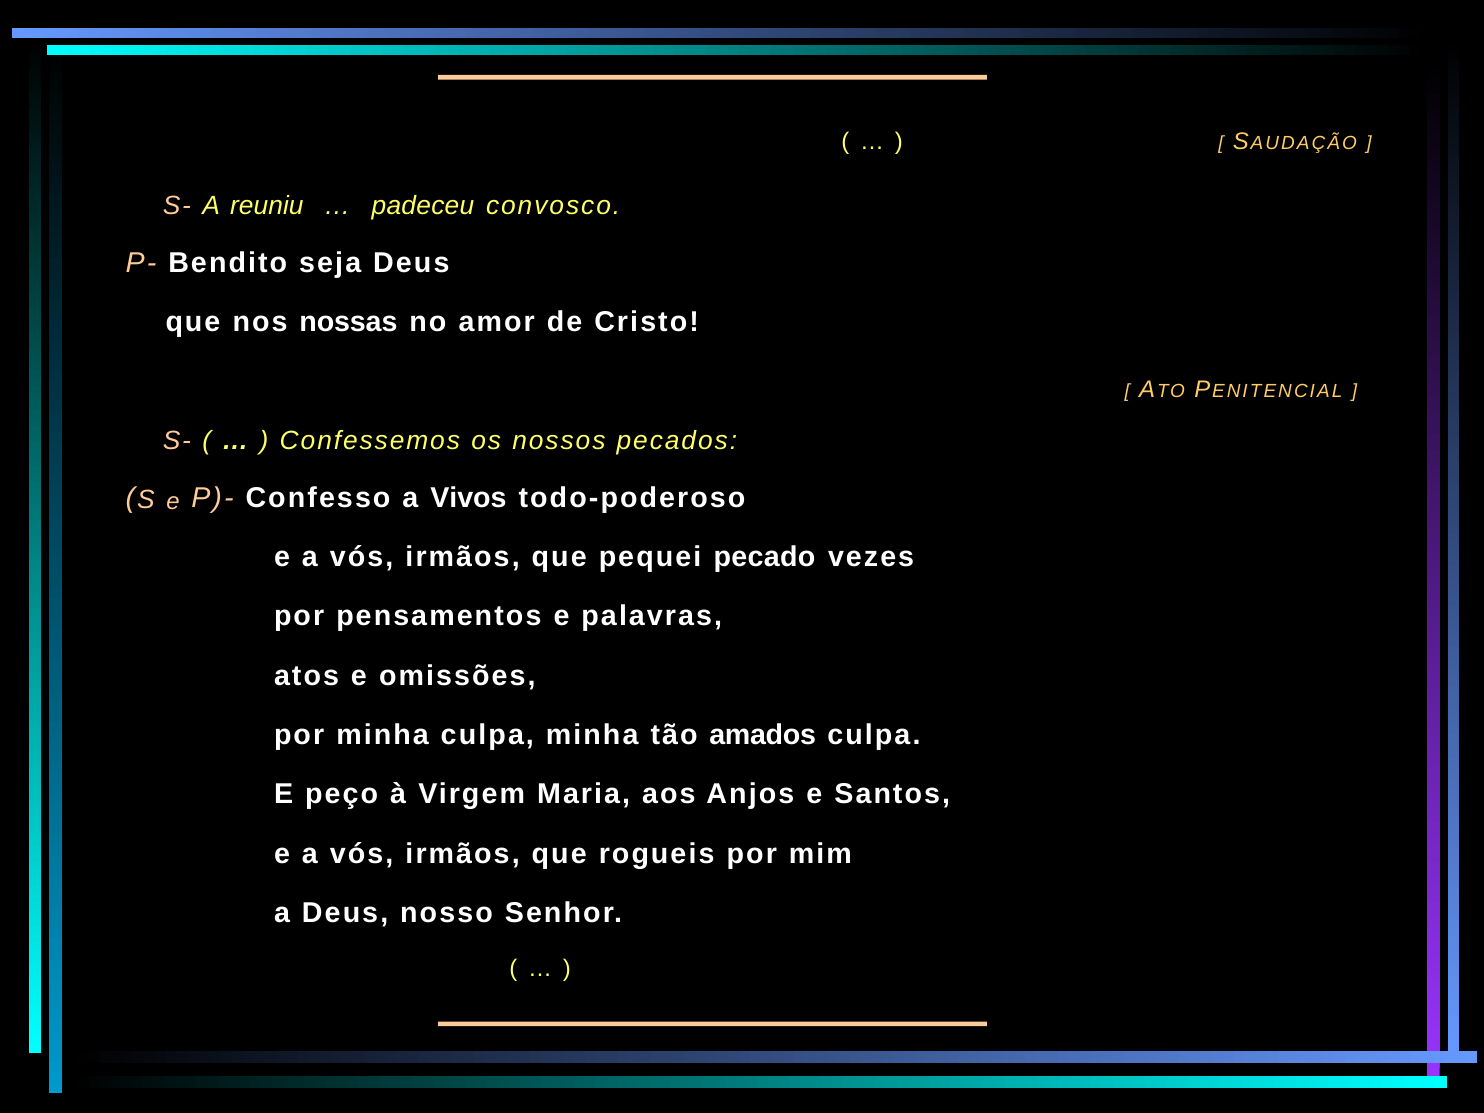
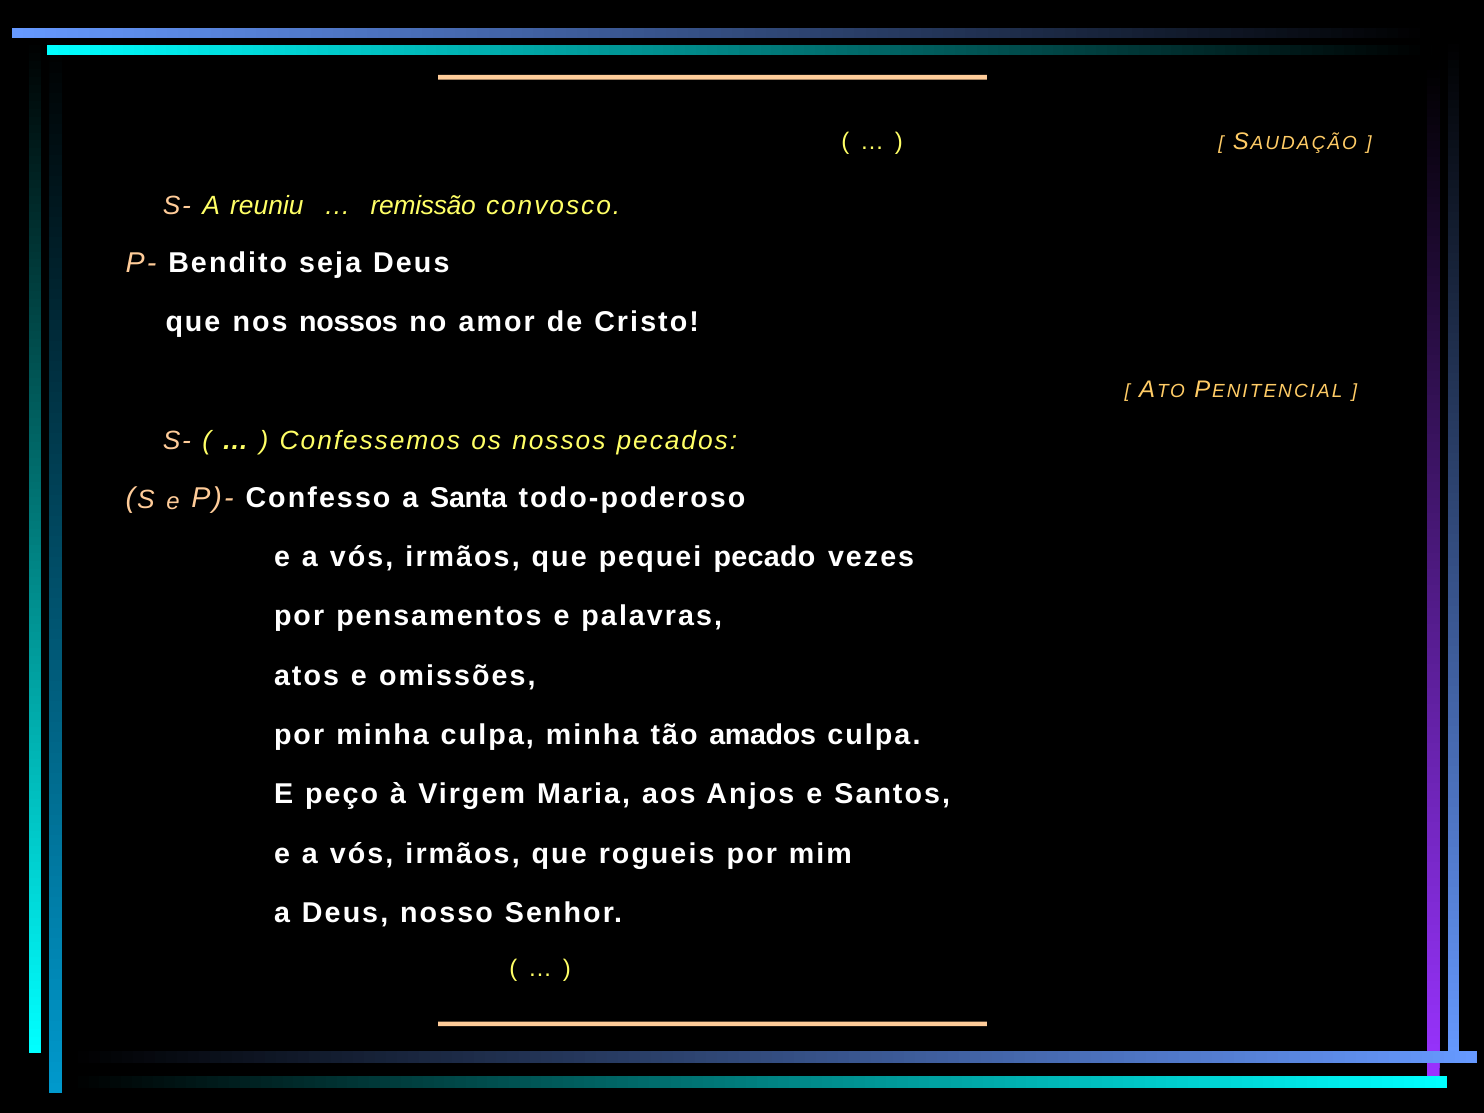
padeceu: padeceu -> remissão (423, 206)
nos nossas: nossas -> nossos (349, 322)
Vivos: Vivos -> Santa (469, 498)
